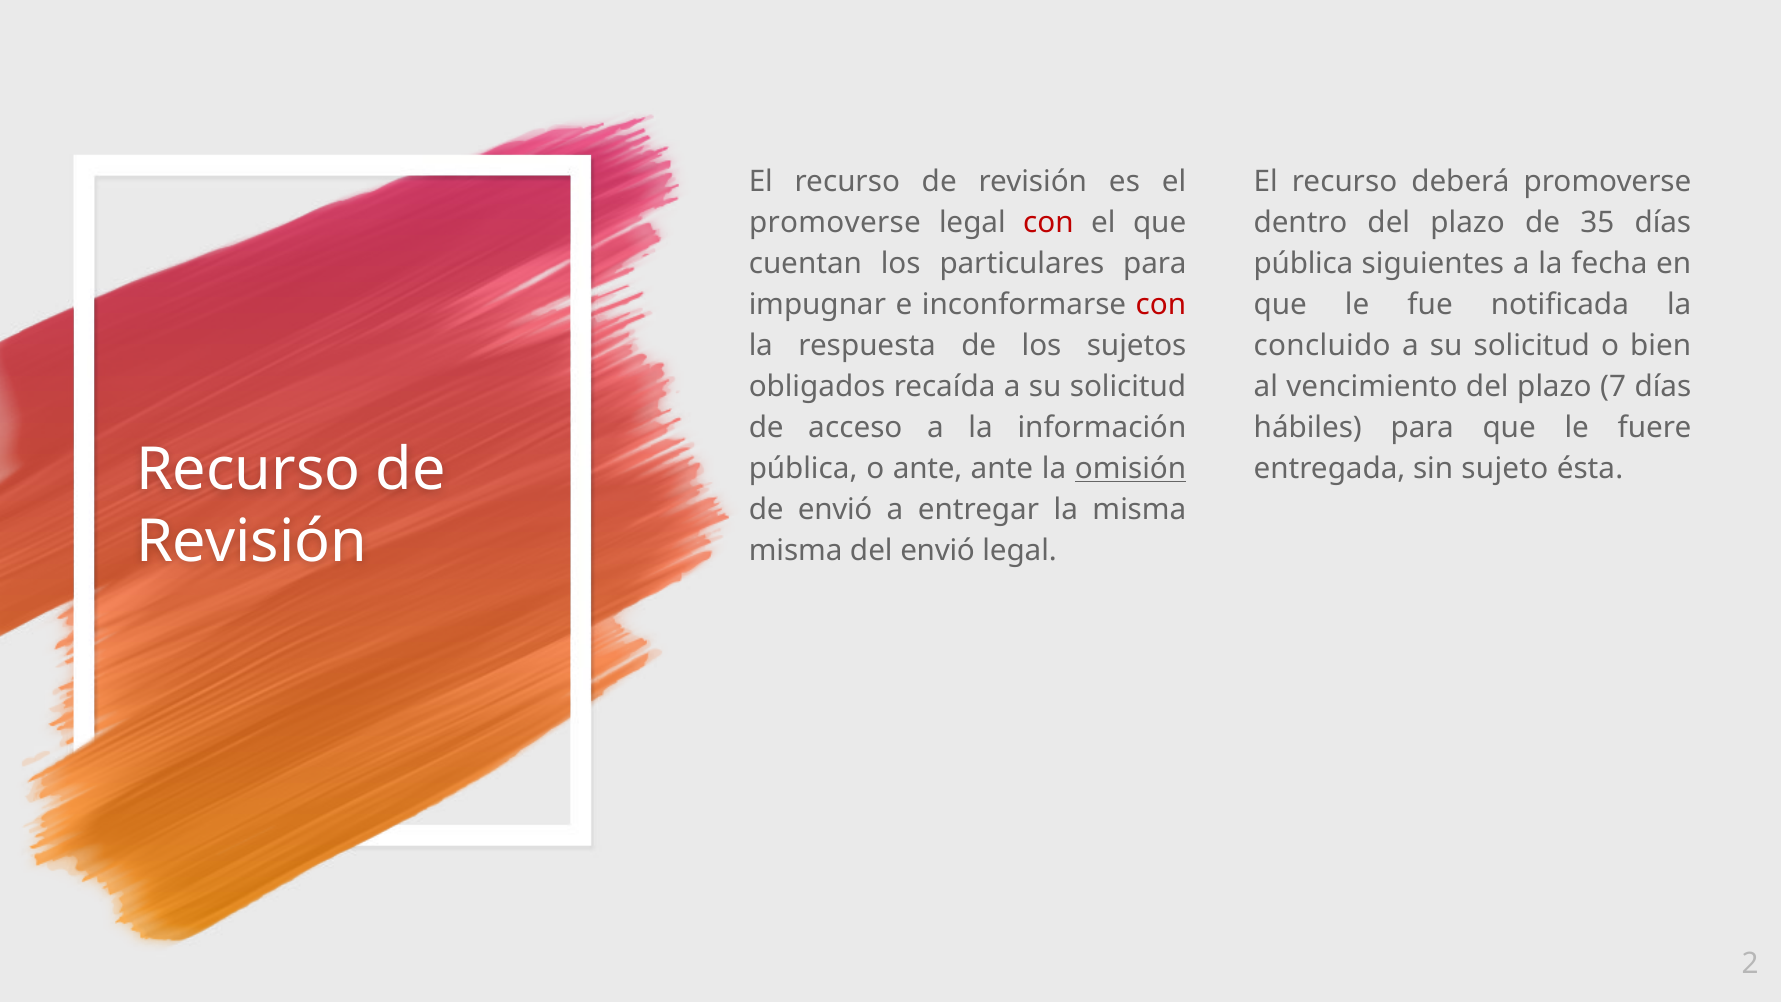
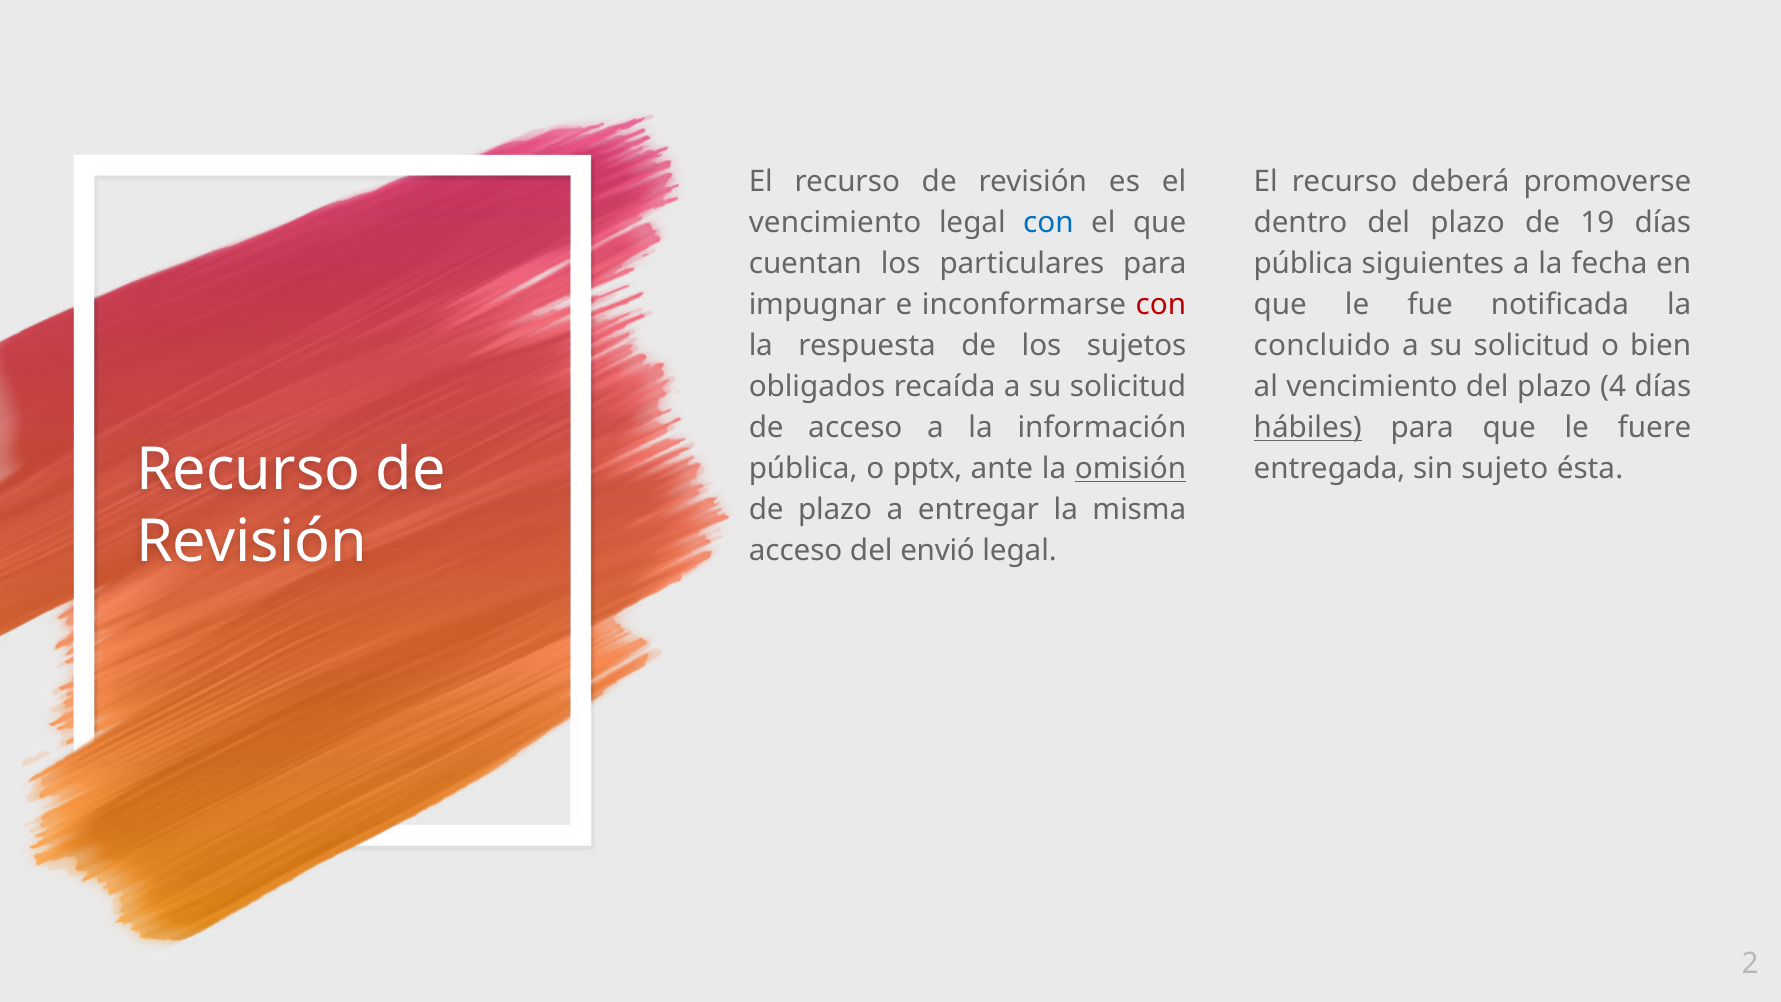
promoverse: promoverse -> vencimiento (835, 223)
con colour: red -> blue (1049, 223)
35: 35 -> 19 (1597, 223)
7: 7 -> 4 (1613, 387)
hábiles underline: none -> present (1308, 428)
o ante: ante -> pptx (928, 469)
de envió: envió -> plazo (835, 510)
misma: misma -> acceso (796, 551)
